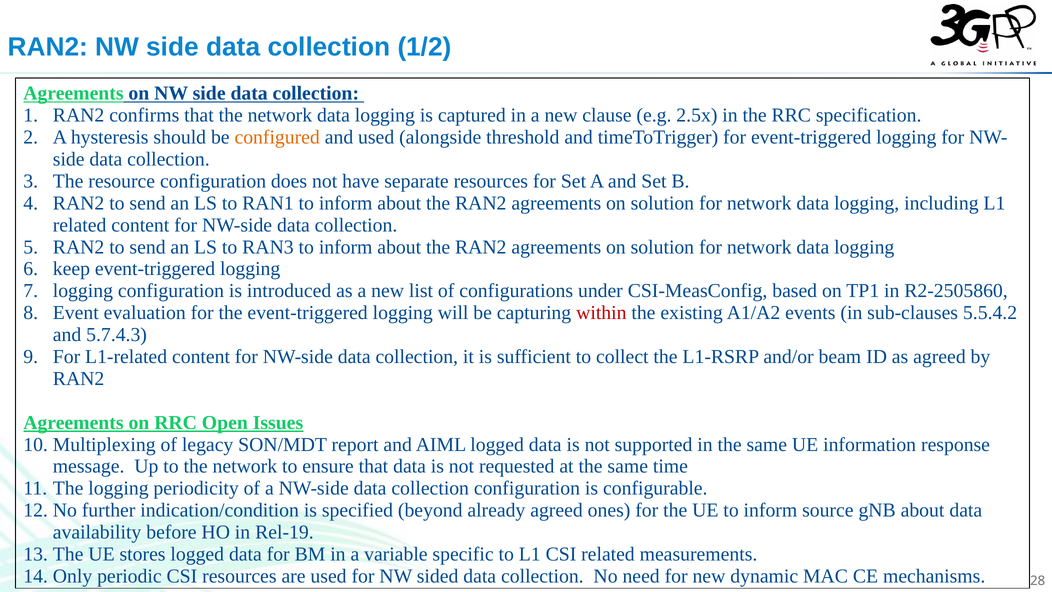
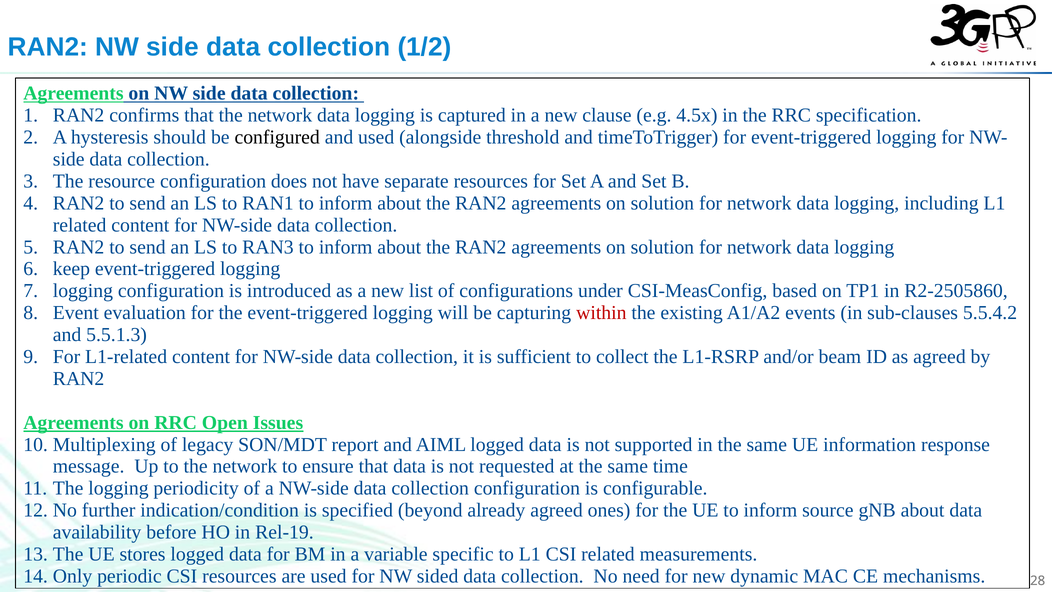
2.5x: 2.5x -> 4.5x (697, 115)
configured colour: orange -> black (277, 137)
5.7.4.3: 5.7.4.3 -> 5.5.1.3 (117, 335)
